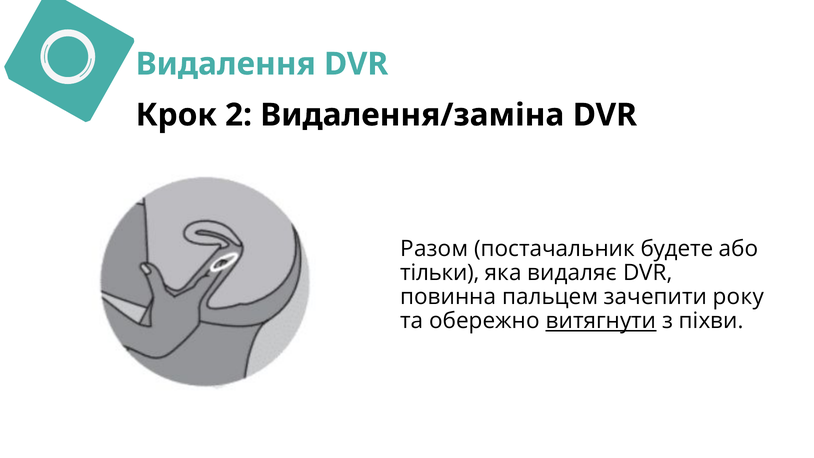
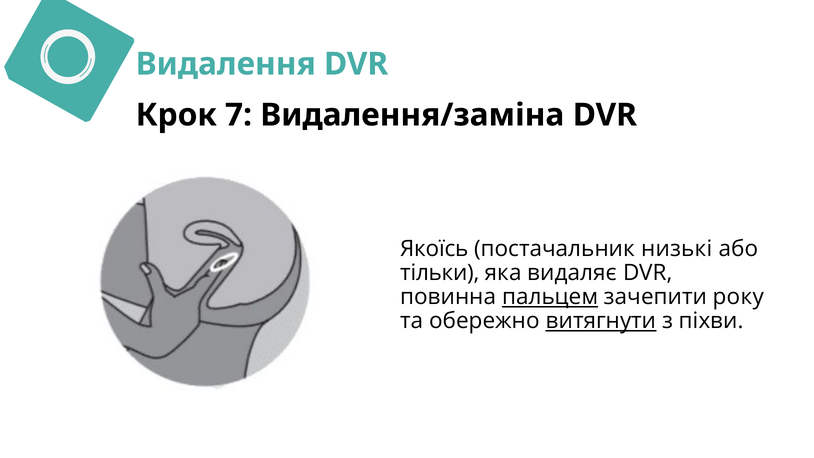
2: 2 -> 7 (238, 115)
Разом: Разом -> Якоїсь (434, 249)
будете: будете -> низькі (677, 249)
пальцем underline: none -> present (550, 297)
